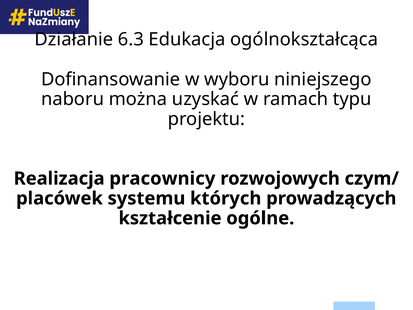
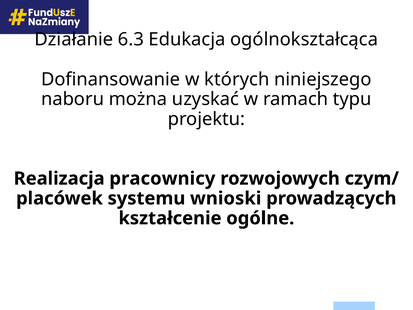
wyboru: wyboru -> których (237, 79)
których: których -> wnioski (226, 198)
